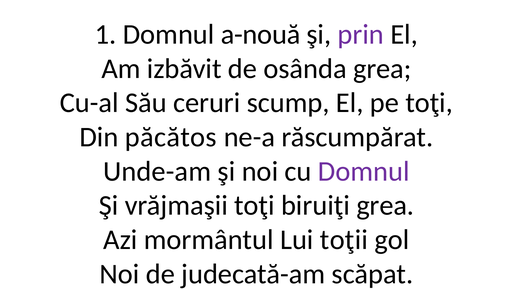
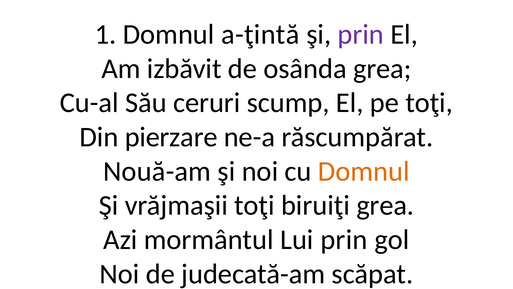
a-nouă: a-nouă -> a-ţintă (260, 34)
păcătos: păcătos -> pierzare (171, 137)
Unde-am: Unde-am -> Nouă-am (157, 171)
Domnul colour: purple -> orange (364, 171)
Lui toţii: toţii -> prin (344, 239)
